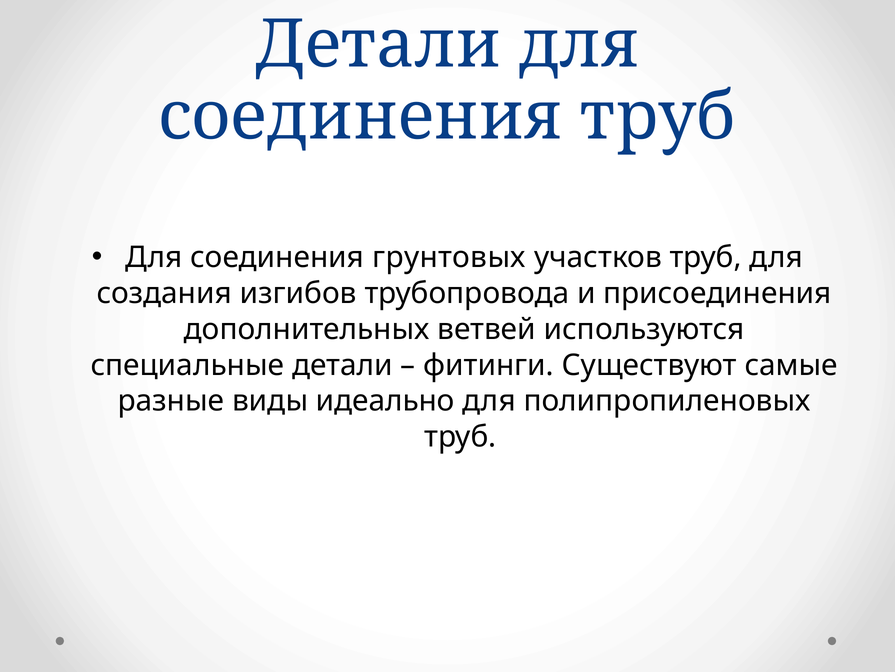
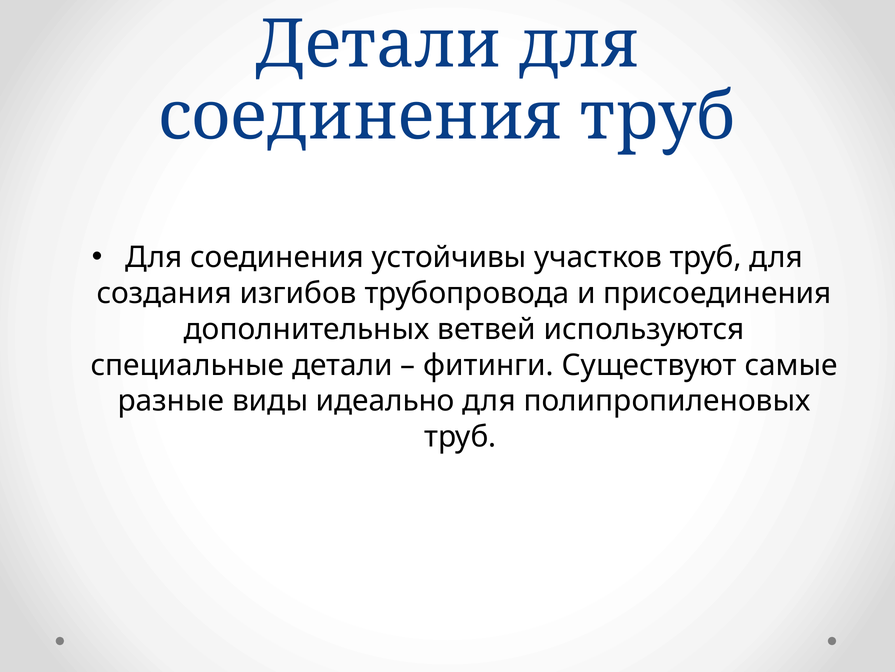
грунтовых: грунтовых -> устойчивы (449, 257)
